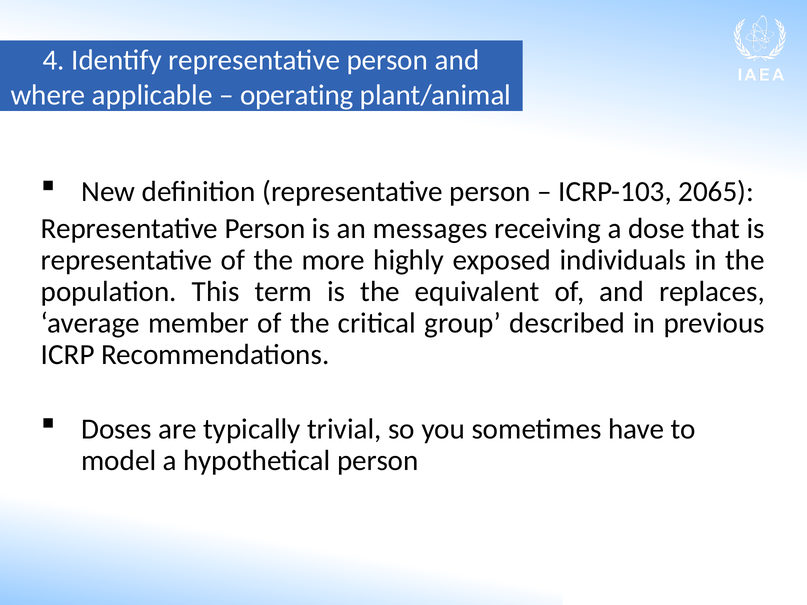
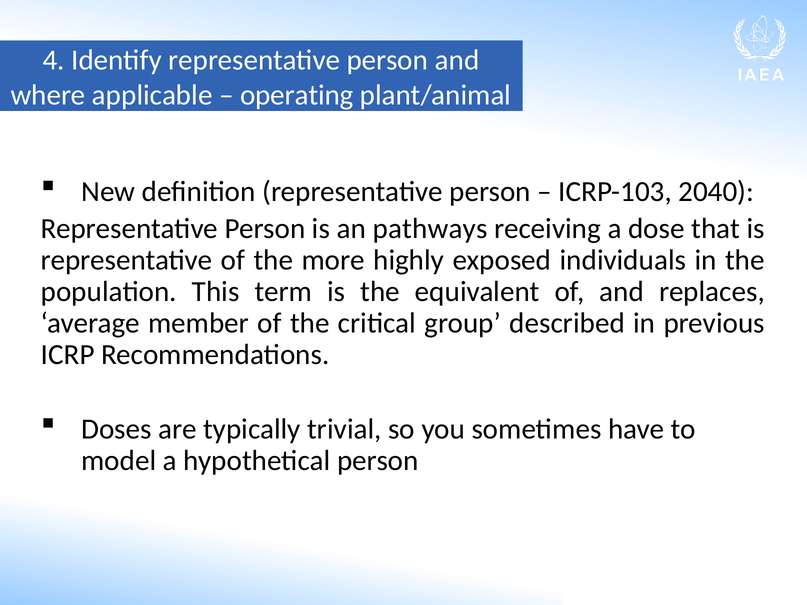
2065: 2065 -> 2040 (716, 192)
messages: messages -> pathways (430, 229)
